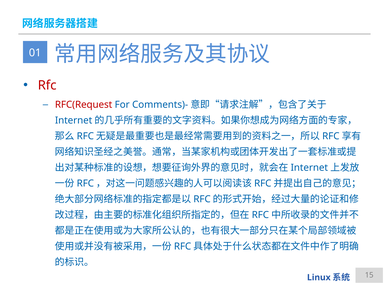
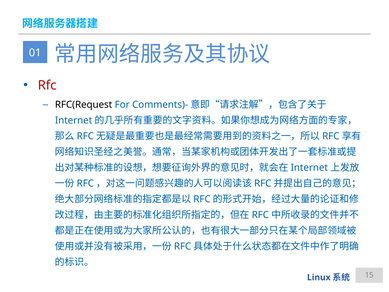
RFC(Request colour: red -> black (84, 105)
